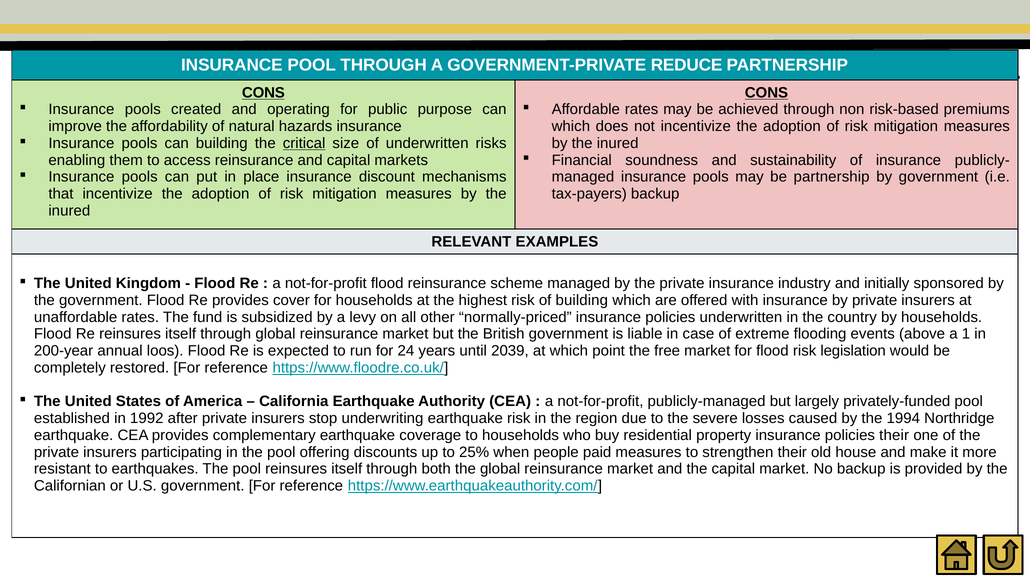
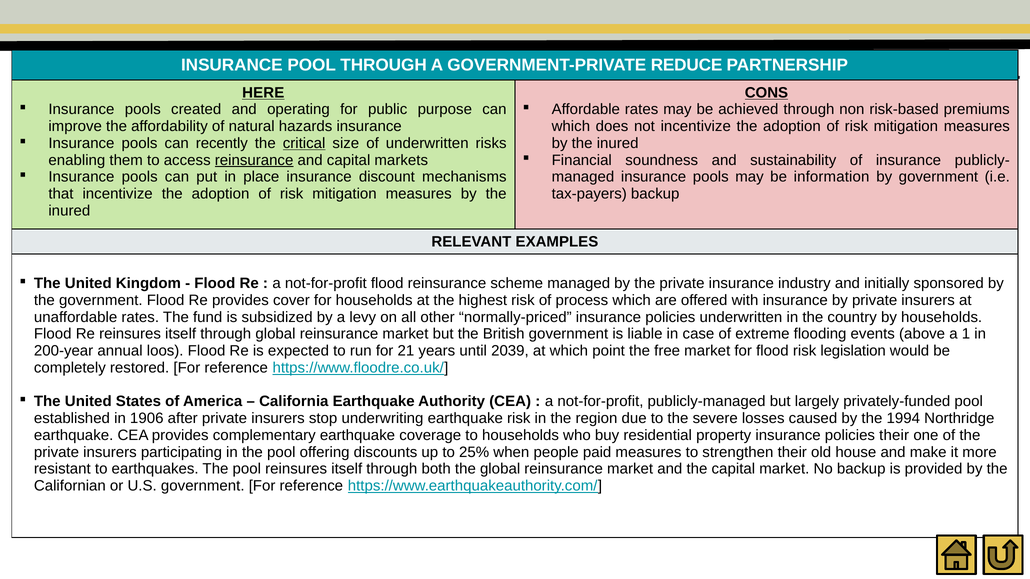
CONS: CONS -> HERE (263, 93)
can building: building -> recently (222, 143)
reinsurance underline: none -> present (254, 160)
be partnership: partnership -> information (832, 177)
of building: building -> process (582, 300)
24: 24 -> 21 (406, 351)
1992: 1992 -> 1906 (147, 419)
